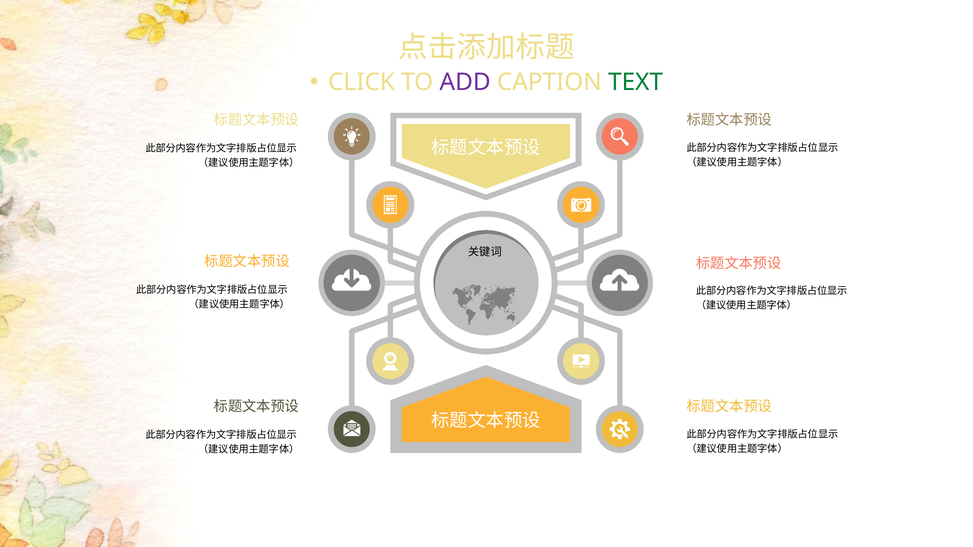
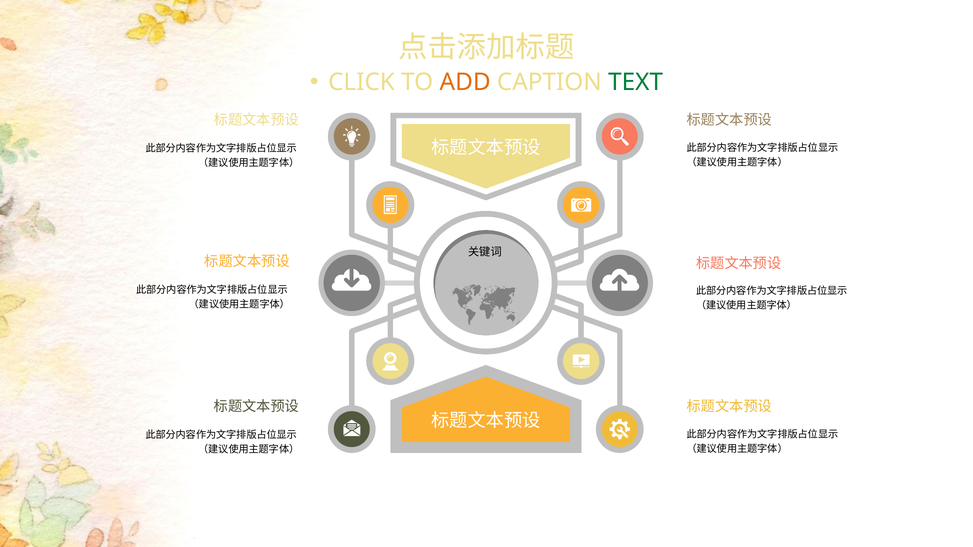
ADD colour: purple -> orange (465, 82)
